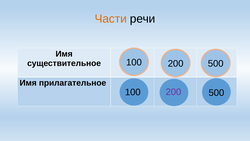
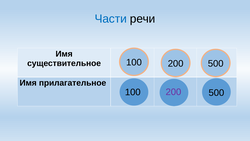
Части colour: orange -> blue (111, 19)
